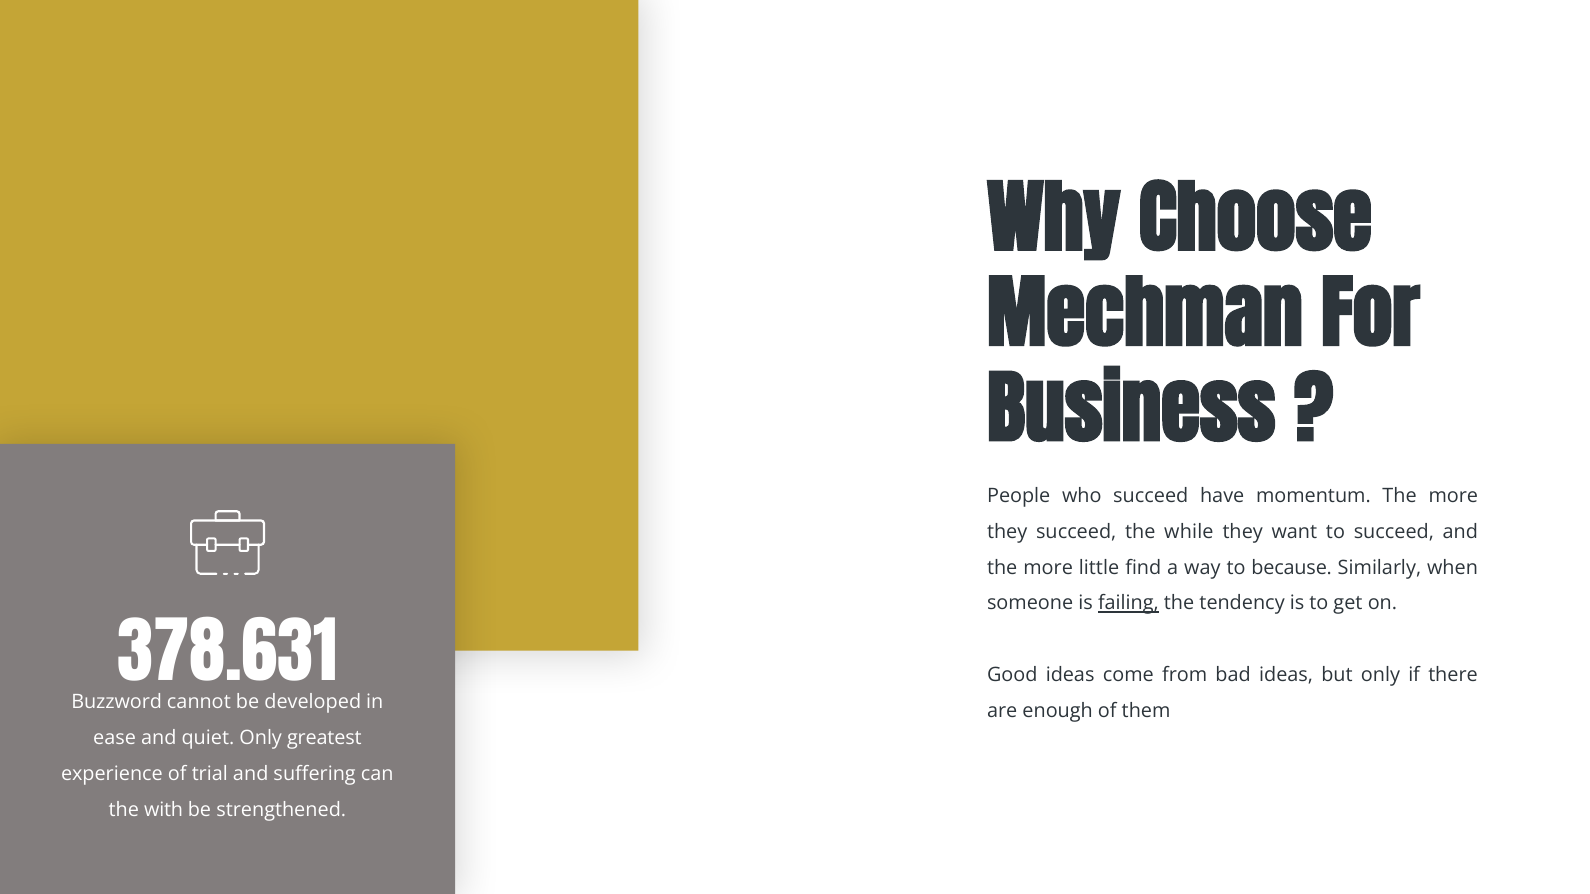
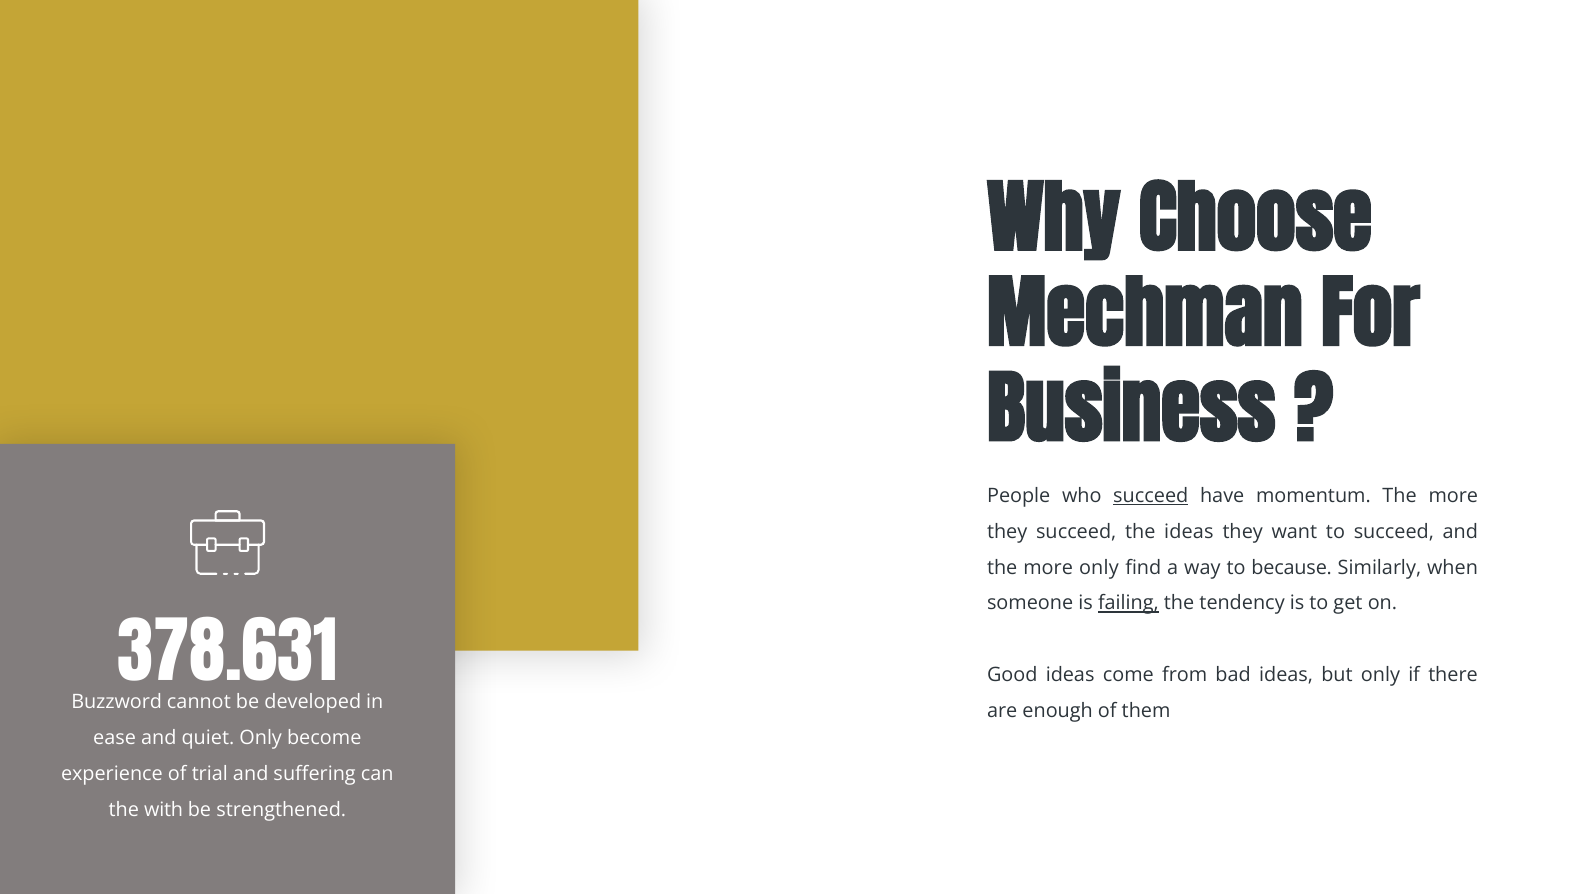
succeed underline: none -> present (1151, 496)
the while: while -> ideas (1189, 532)
more little: little -> only (1099, 568)
greatest: greatest -> become (324, 738)
